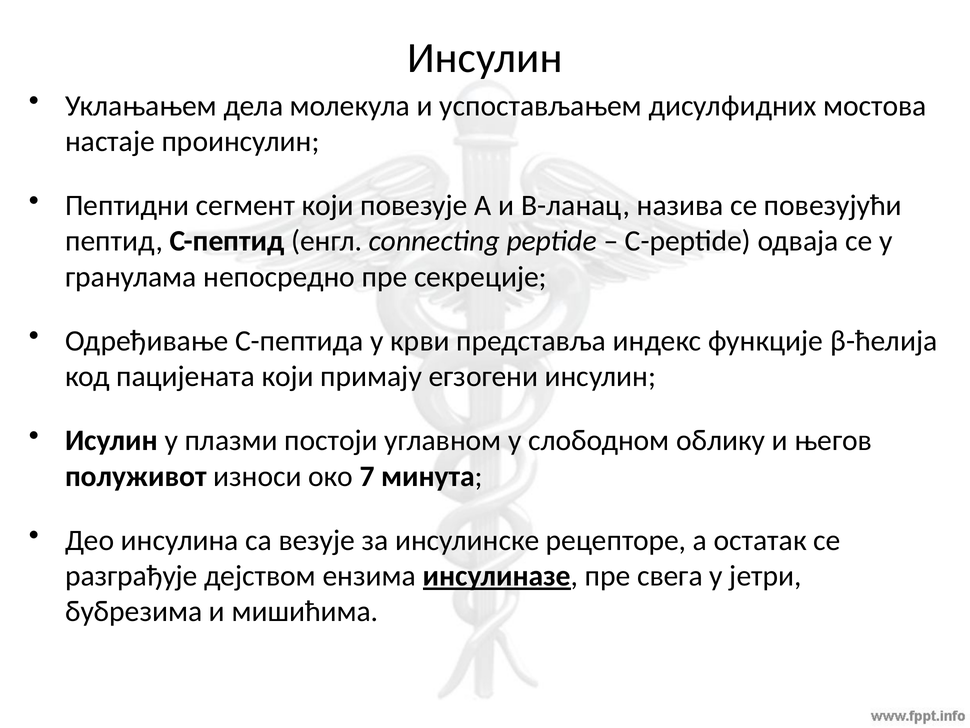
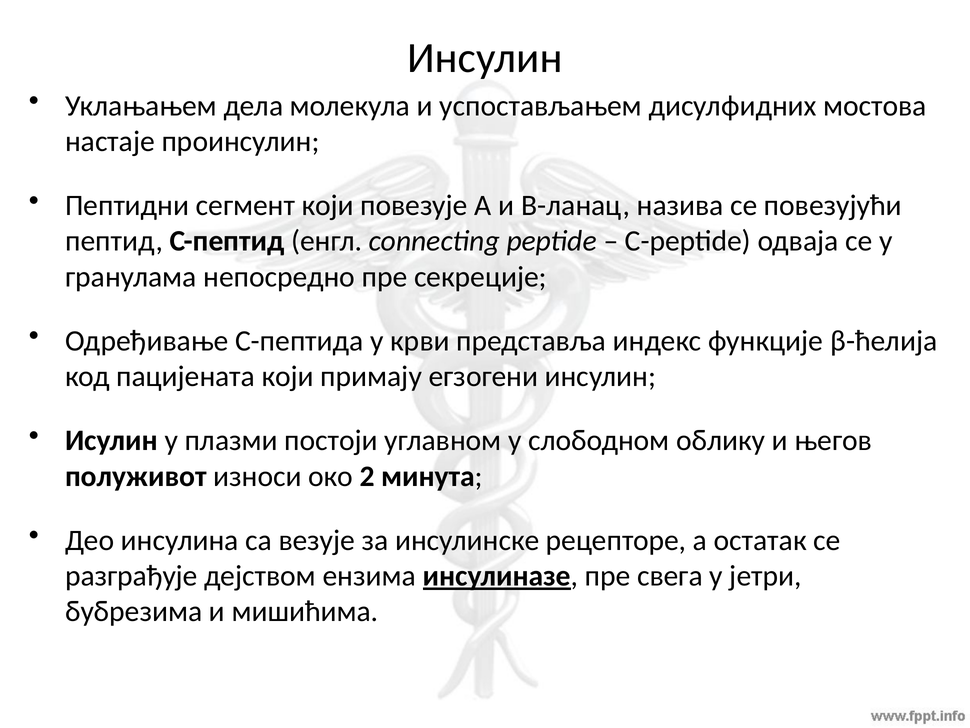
7: 7 -> 2 (367, 476)
